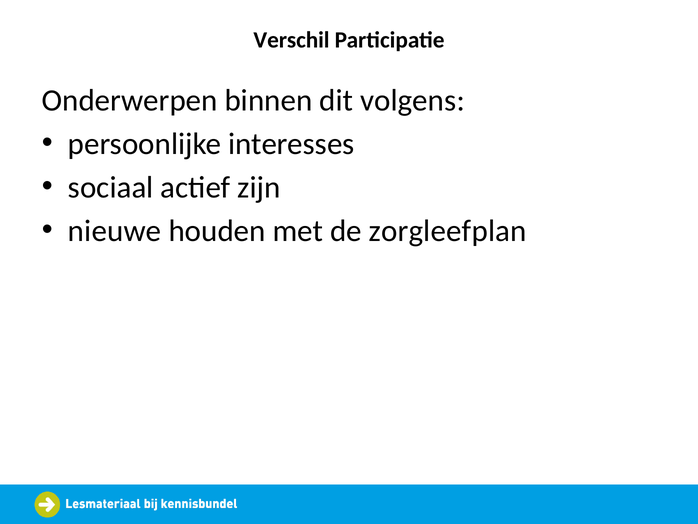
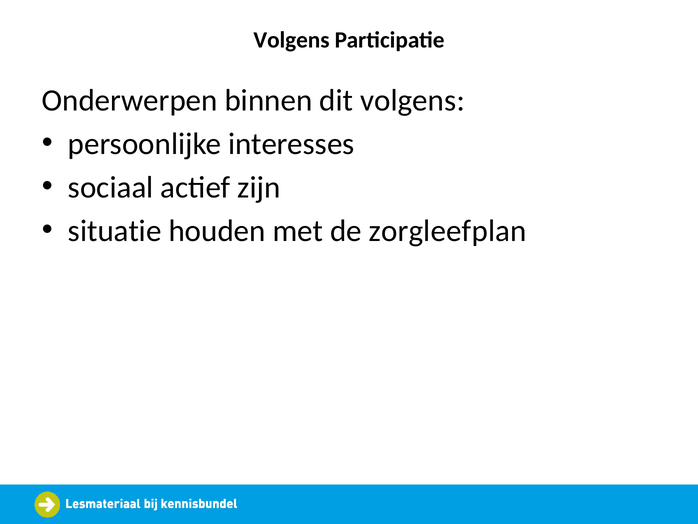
Verschil: Verschil -> Volgens (291, 40)
nieuwe: nieuwe -> situatie (115, 231)
